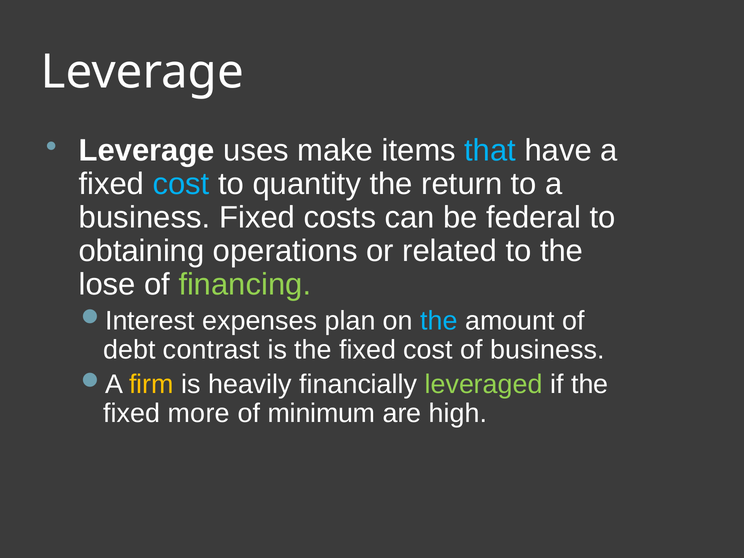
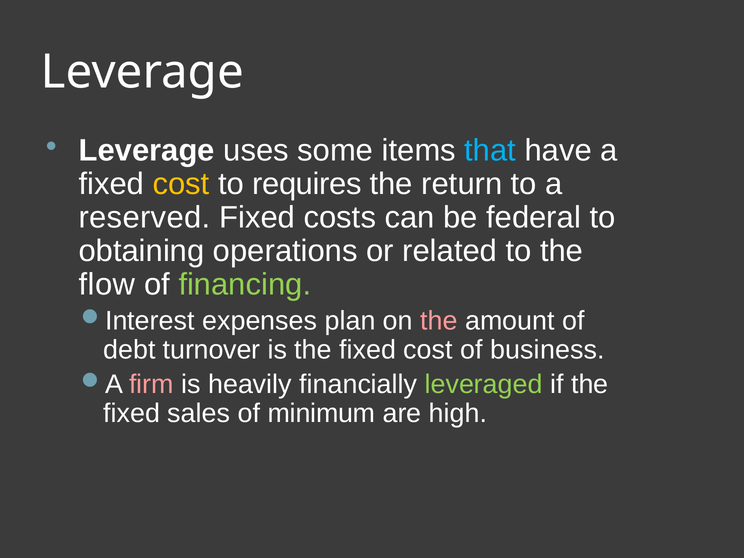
make: make -> some (335, 150)
cost colour: light blue -> yellow (181, 184)
quantity: quantity -> requires (307, 184)
business: business -> reserved (145, 217)
lose: lose -> flow (107, 284)
the colour: light blue -> pink (439, 321)
contrast: contrast -> turnover (212, 350)
firm colour: yellow -> pink (151, 384)
more: more -> sales (199, 413)
